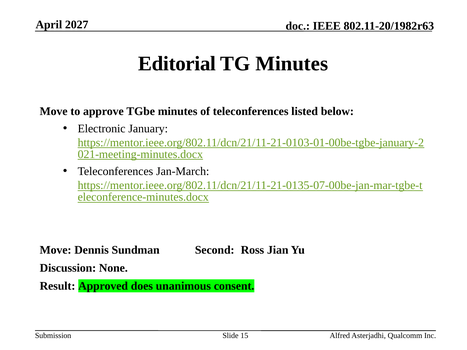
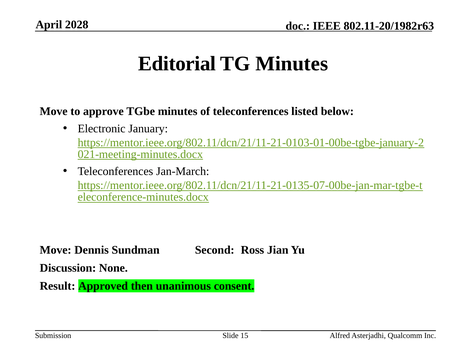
2027: 2027 -> 2028 (77, 25)
does: does -> then (142, 286)
